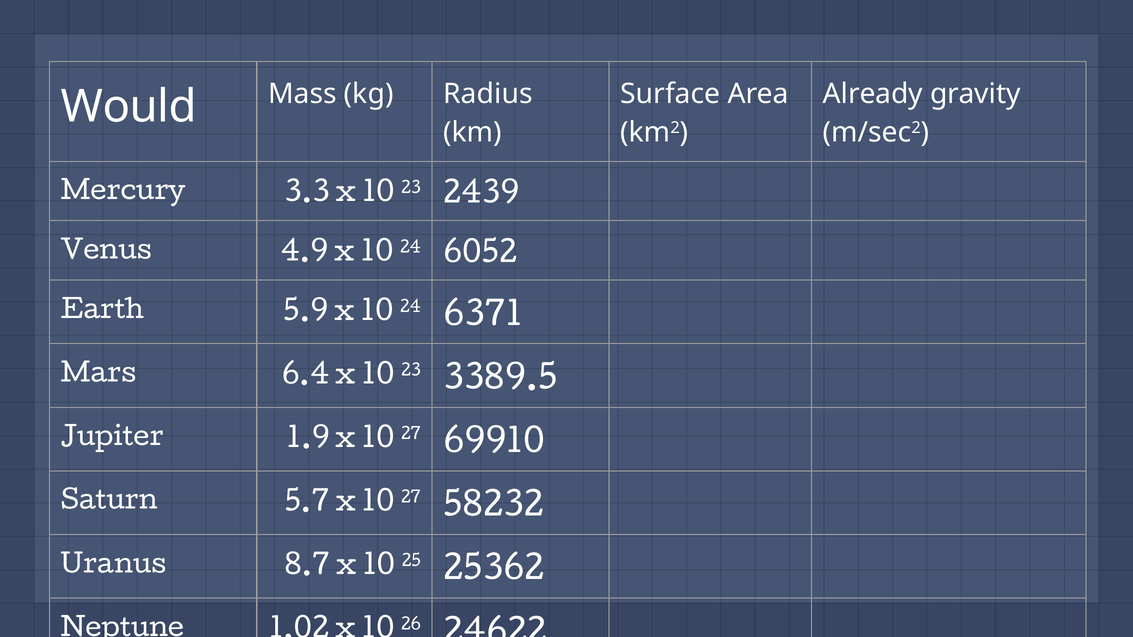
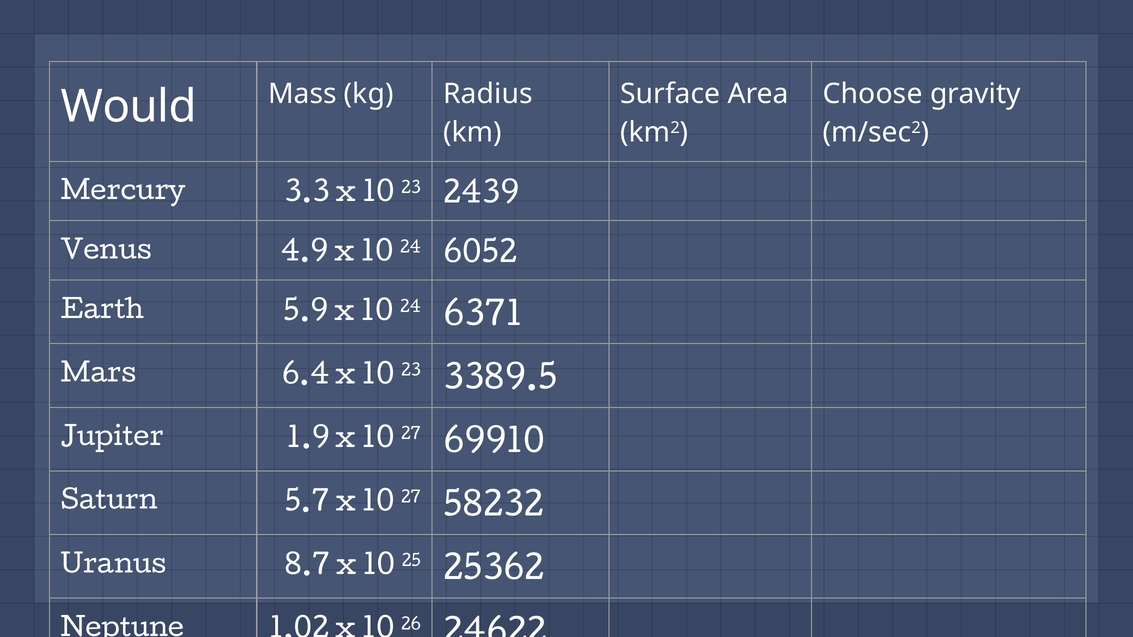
Already: Already -> Choose (873, 94)
